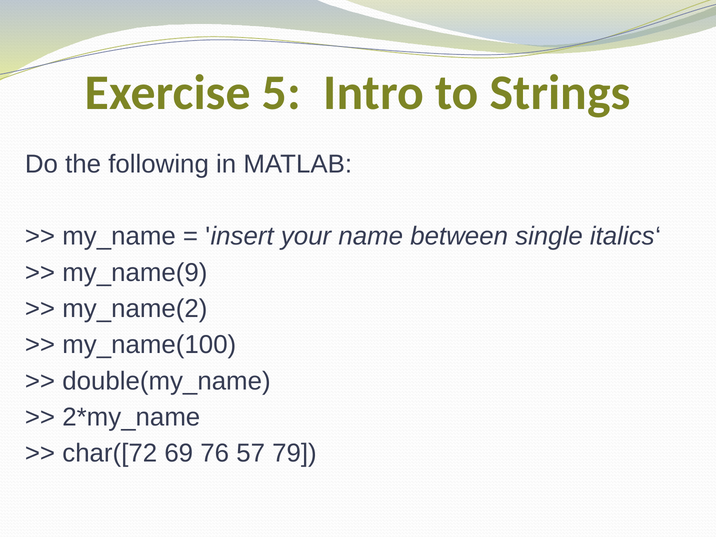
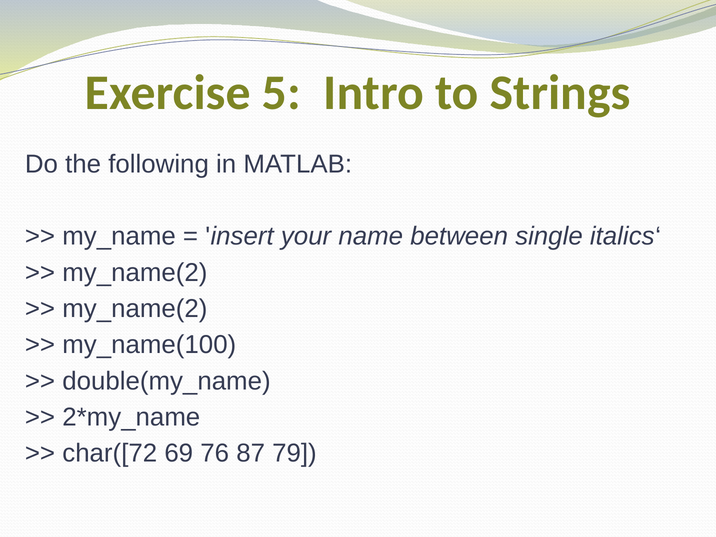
my_name(9: my_name(9 -> my_name(2 (135, 273)
57: 57 -> 87 (251, 453)
